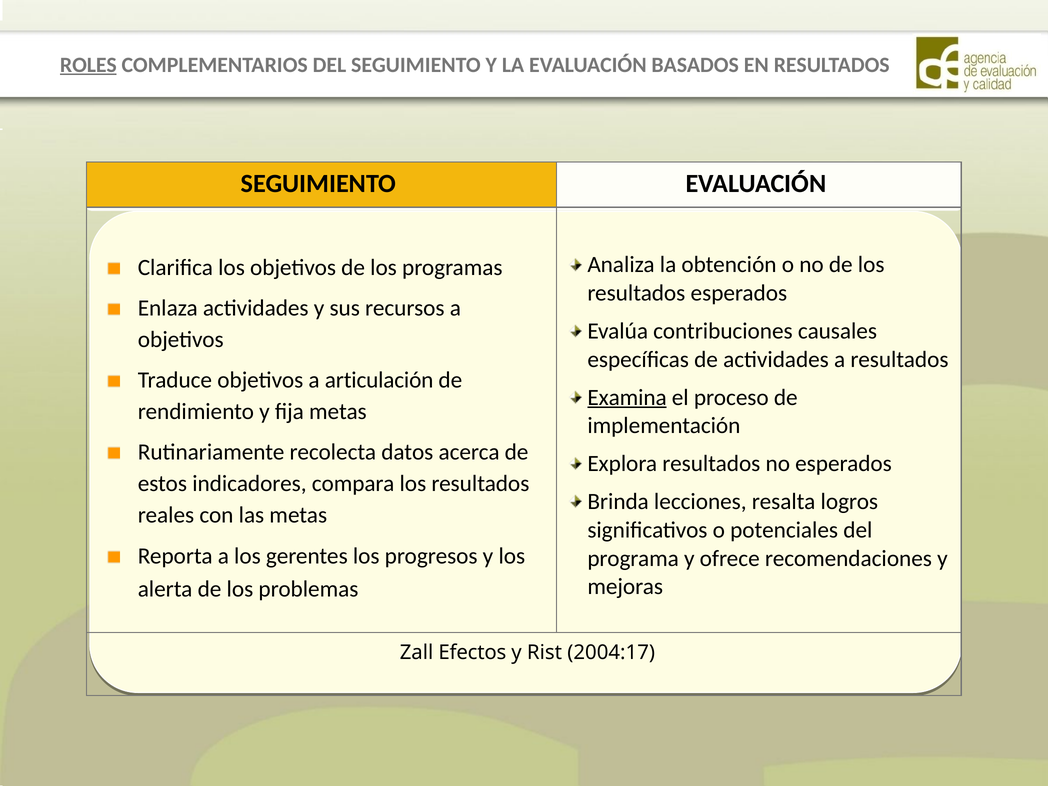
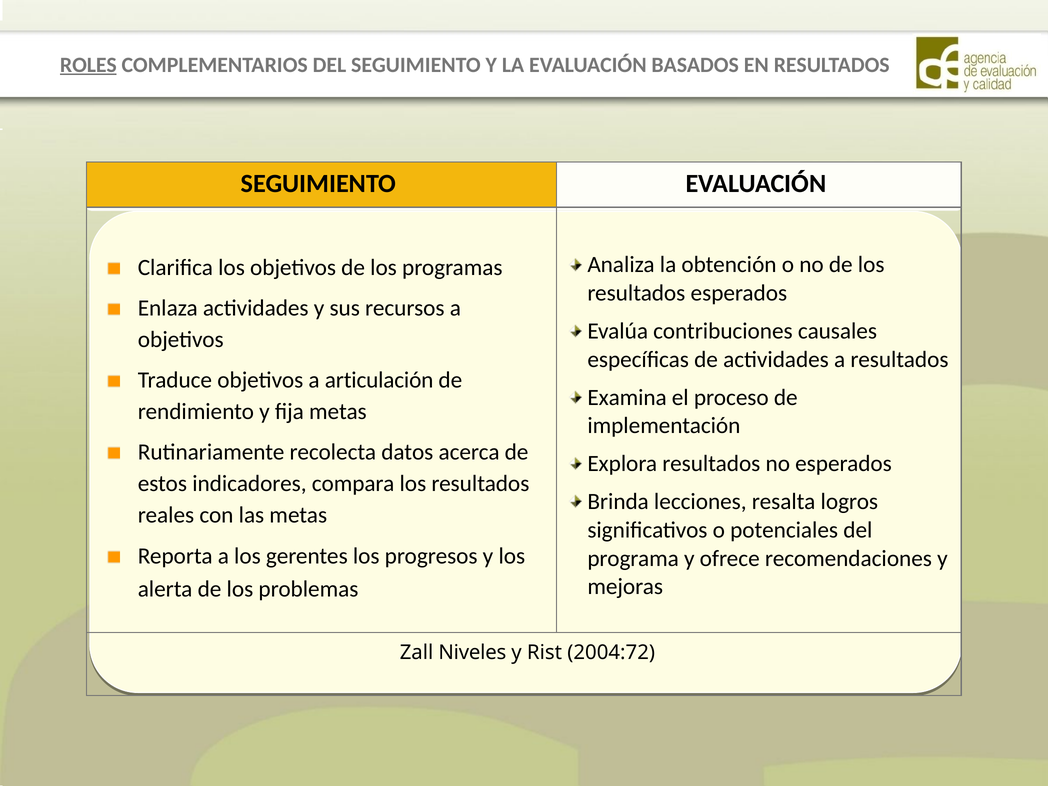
Examina underline: present -> none (627, 397)
Efectos: Efectos -> Niveles (472, 653)
2004:17: 2004:17 -> 2004:72 (611, 653)
